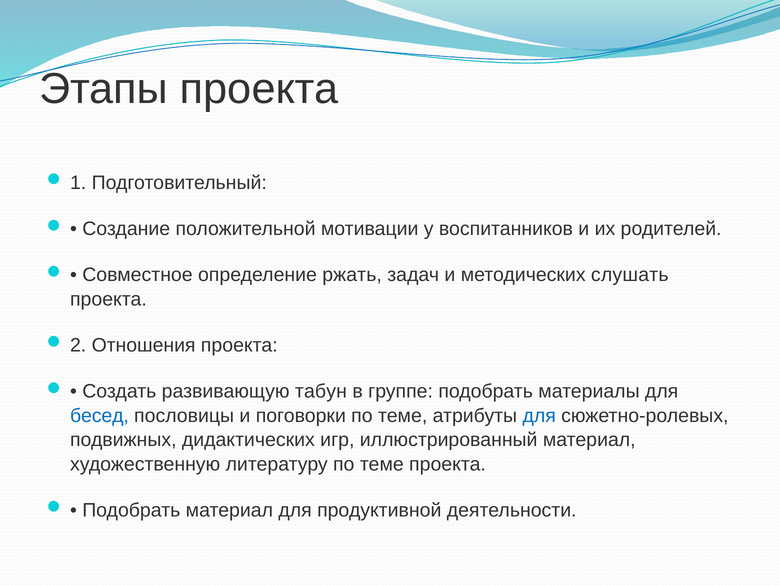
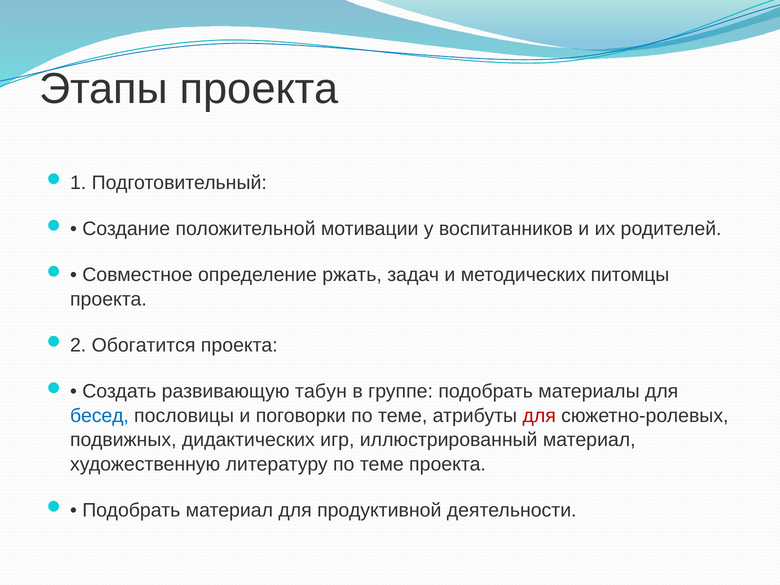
слушать: слушать -> питомцы (630, 275)
Отношения: Отношения -> Обогатится (144, 345)
для colour: blue -> red (539, 416)
